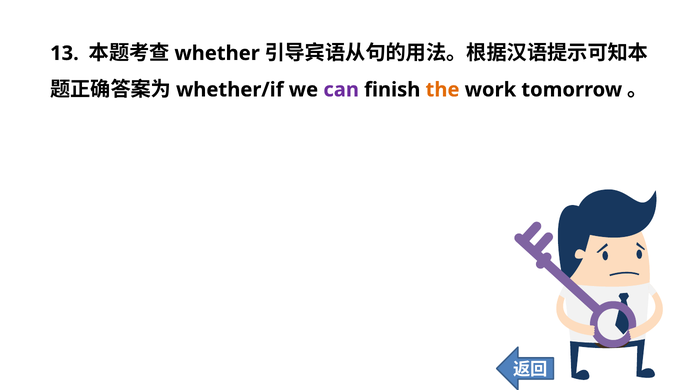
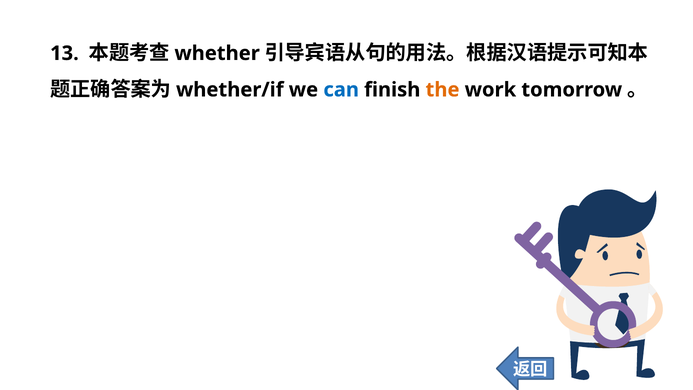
can colour: purple -> blue (341, 90)
